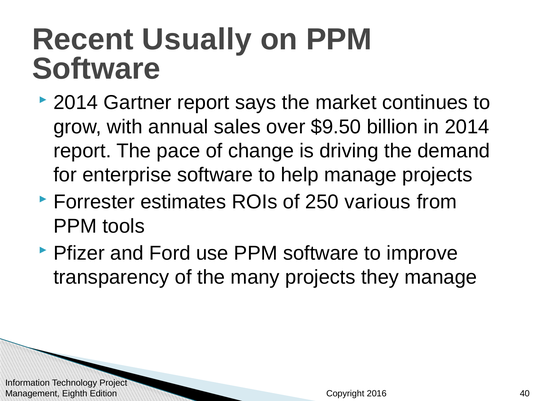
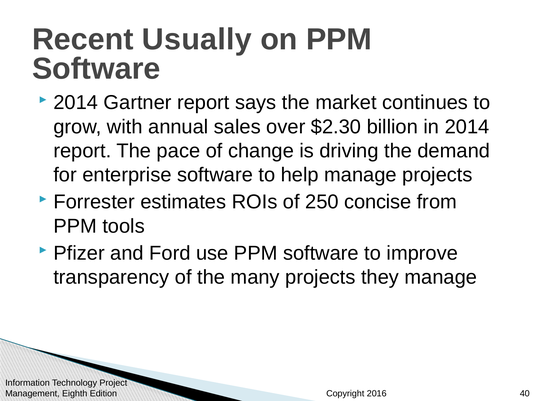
$9.50: $9.50 -> $2.30 (336, 127)
various: various -> concise (378, 202)
